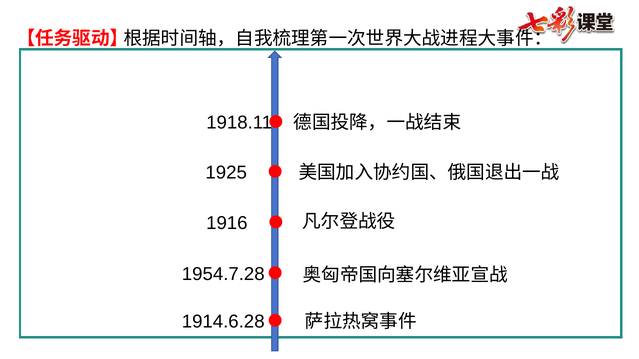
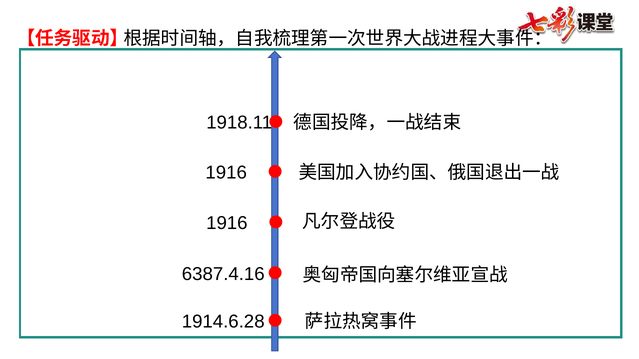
1925: 1925 -> 1916 (226, 173)
1954.7.28: 1954.7.28 -> 6387.4.16 (223, 274)
